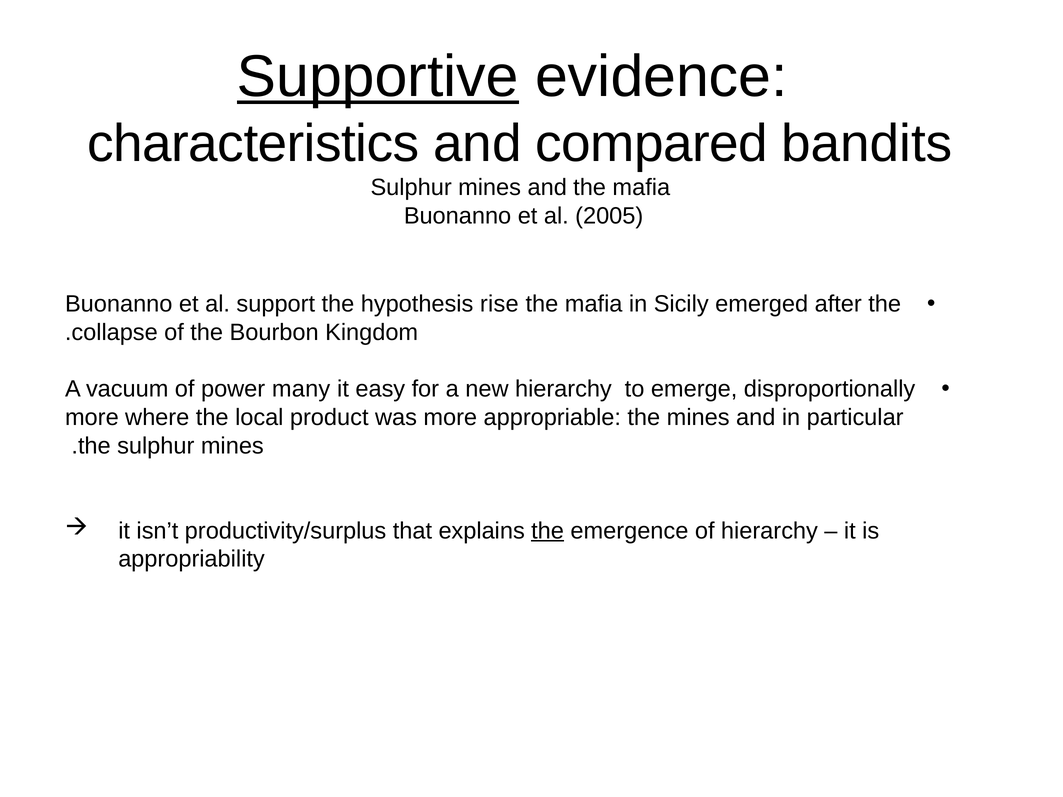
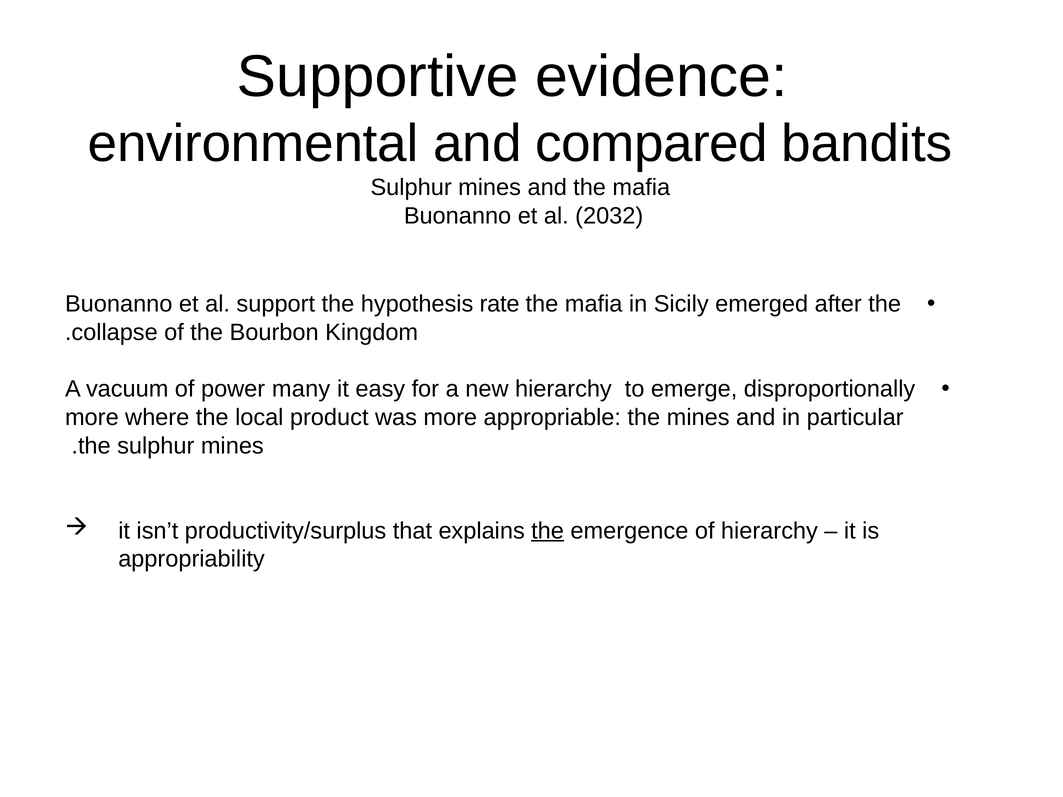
Supportive underline: present -> none (378, 77)
characteristics: characteristics -> environmental (253, 144)
2005: 2005 -> 2032 (609, 216)
rise: rise -> rate (500, 304)
